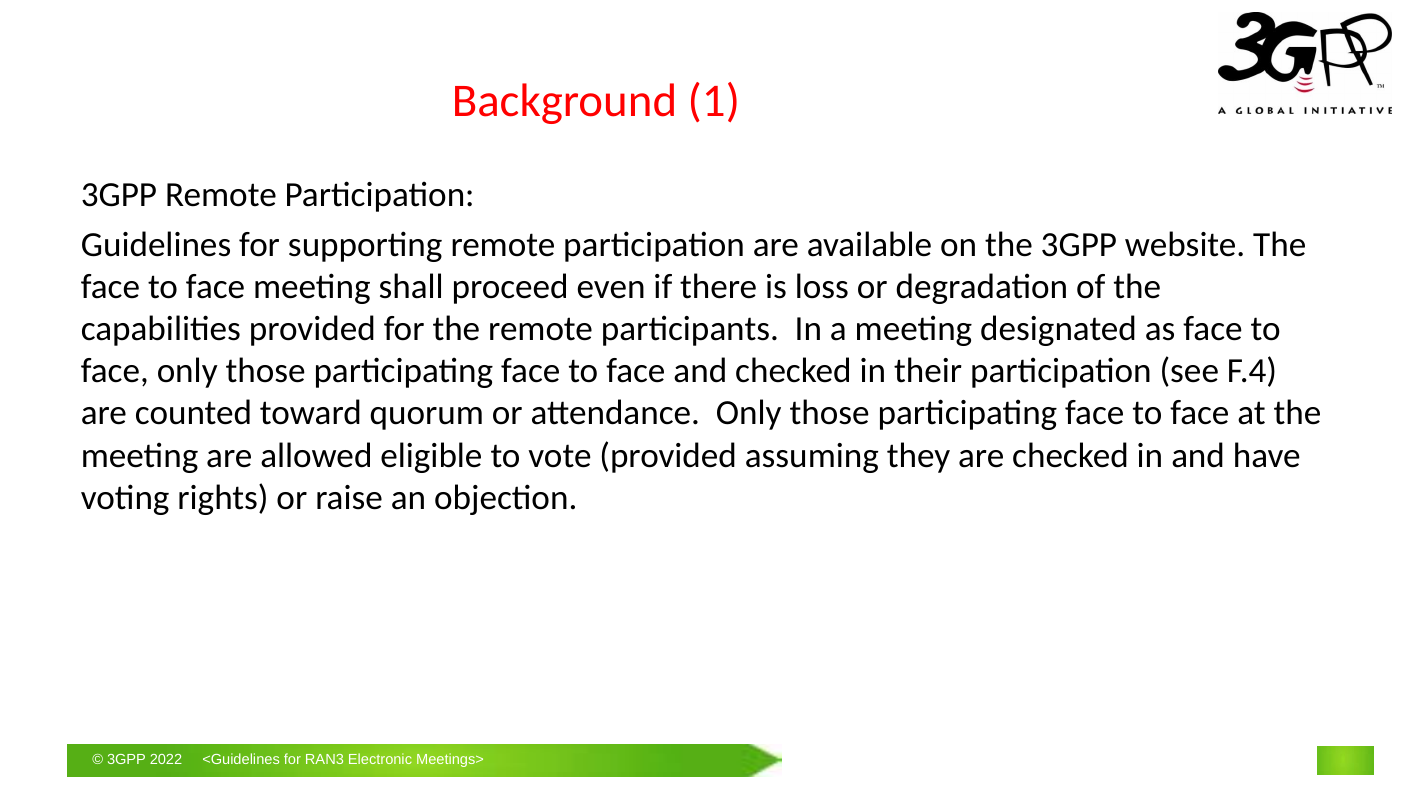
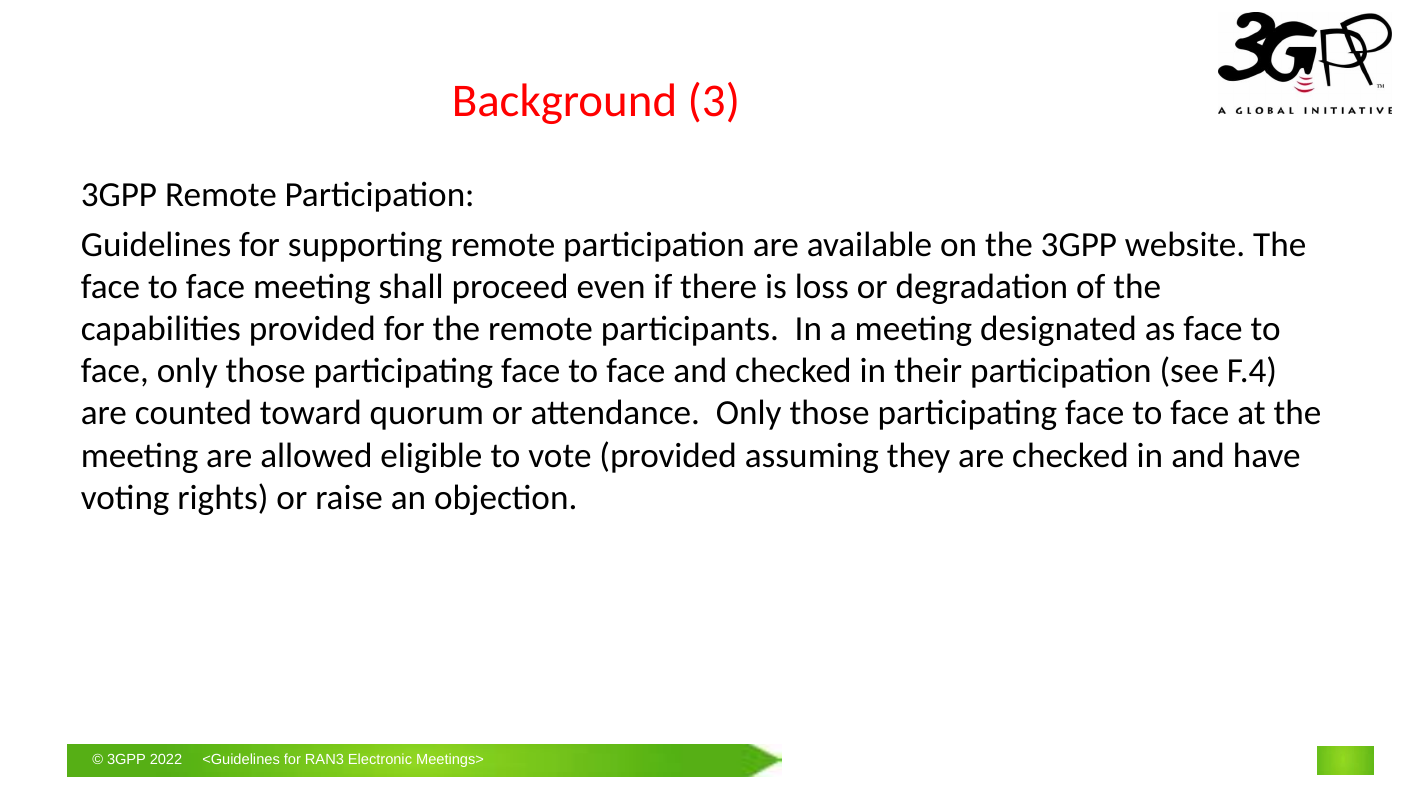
1: 1 -> 3 (714, 101)
